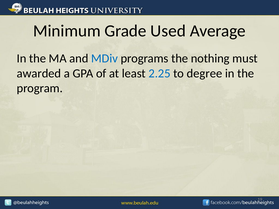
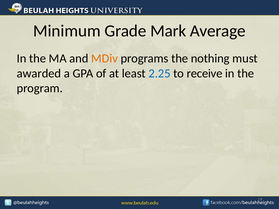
Used: Used -> Mark (168, 31)
MDiv colour: blue -> orange (105, 59)
degree: degree -> receive (205, 73)
